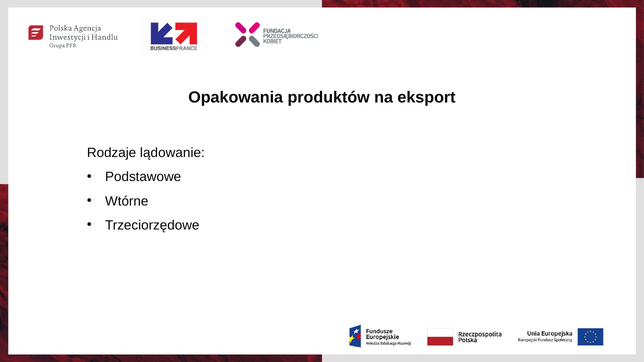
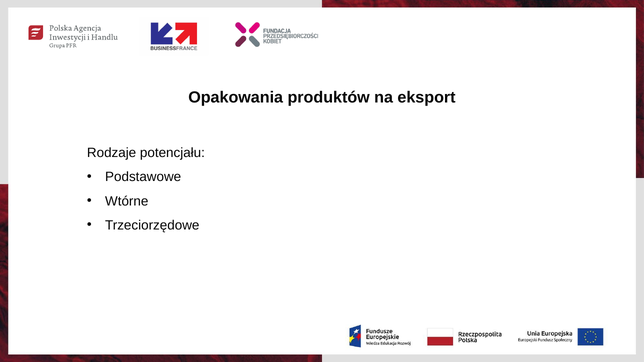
lądowanie: lądowanie -> potencjału (172, 153)
